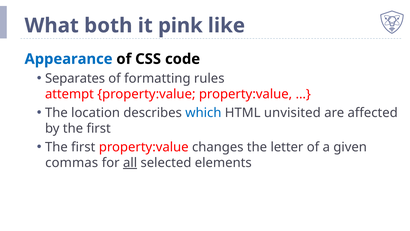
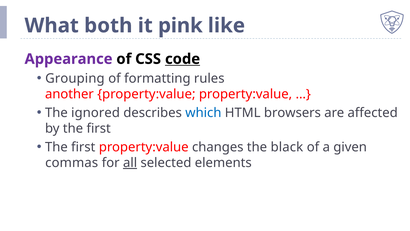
Appearance colour: blue -> purple (69, 59)
code underline: none -> present (183, 59)
Separates: Separates -> Grouping (75, 78)
attempt: attempt -> another (69, 94)
location: location -> ignored (96, 113)
unvisited: unvisited -> browsers (292, 113)
letter: letter -> black (287, 147)
